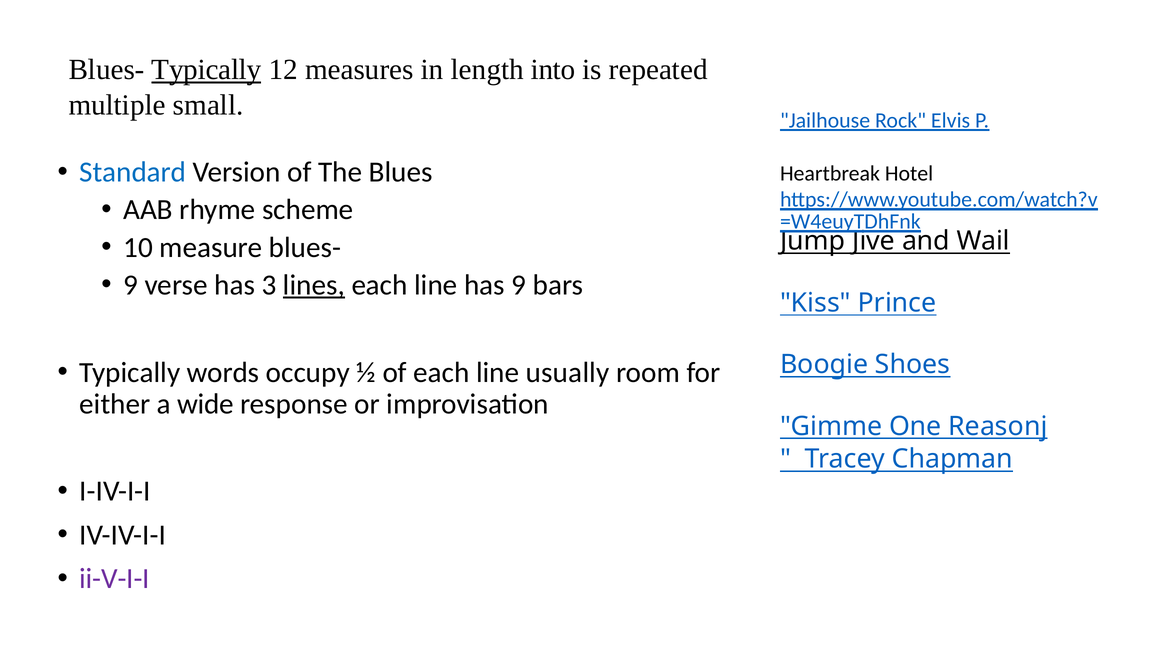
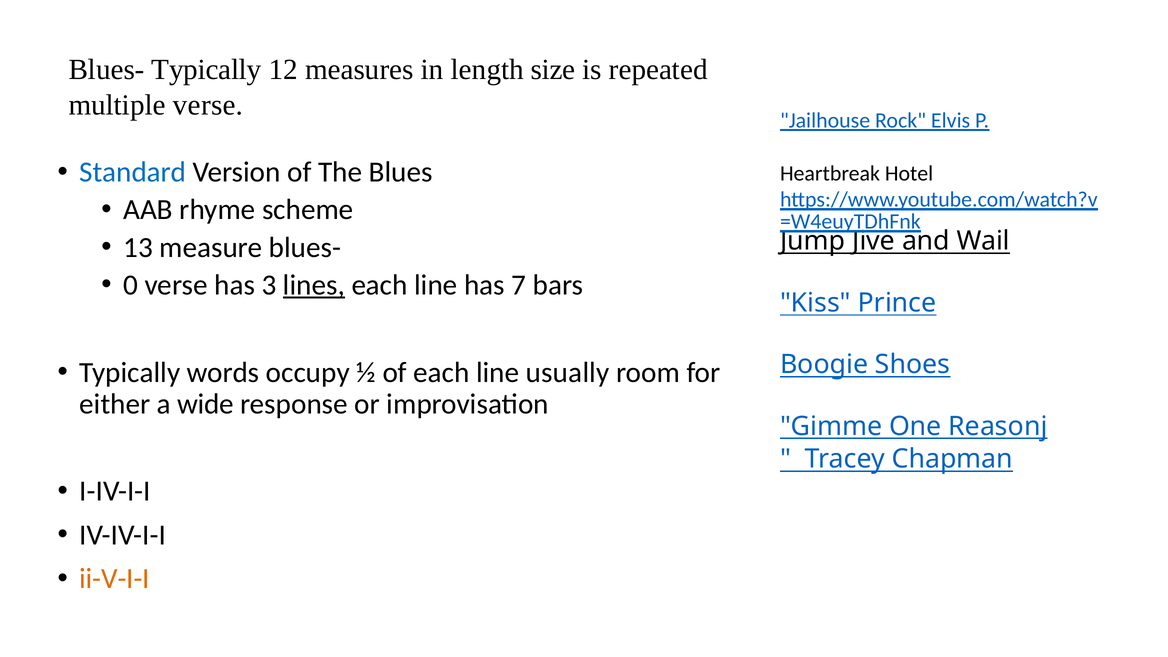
Typically underline: present -> none (206, 70)
into: into -> size (553, 70)
multiple small: small -> verse (208, 105)
10: 10 -> 13 (138, 247)
9: 9 -> 0 (131, 285)
has 9: 9 -> 7 (519, 285)
ii-V-I-I colour: purple -> orange (115, 579)
